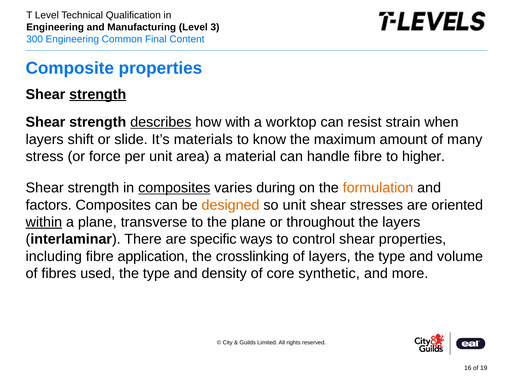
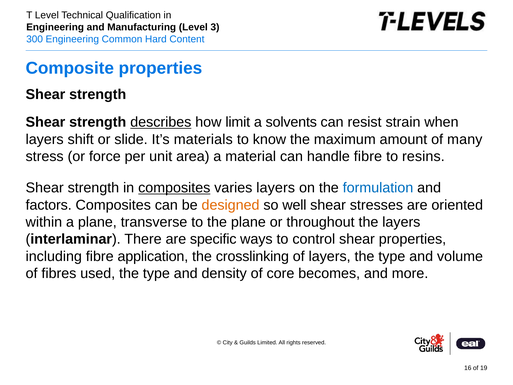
Final: Final -> Hard (156, 39)
strength underline: present -> none (98, 94)
with: with -> limit (238, 122)
worktop: worktop -> solvents (291, 122)
higher: higher -> resins (423, 156)
varies during: during -> layers (276, 188)
formulation colour: orange -> blue (378, 188)
so unit: unit -> well (294, 205)
within underline: present -> none (44, 222)
synthetic: synthetic -> becomes (329, 273)
